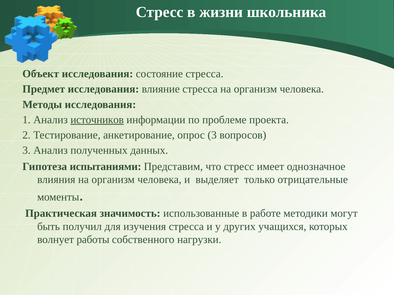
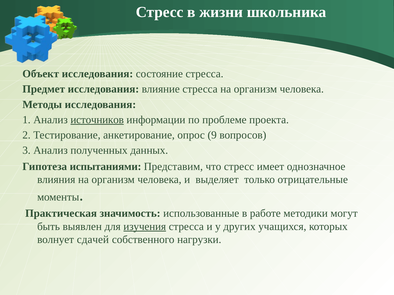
опрос 3: 3 -> 9 (212, 135)
получил: получил -> выявлен (82, 227)
изучения underline: none -> present (145, 227)
работы: работы -> сдачей (93, 240)
